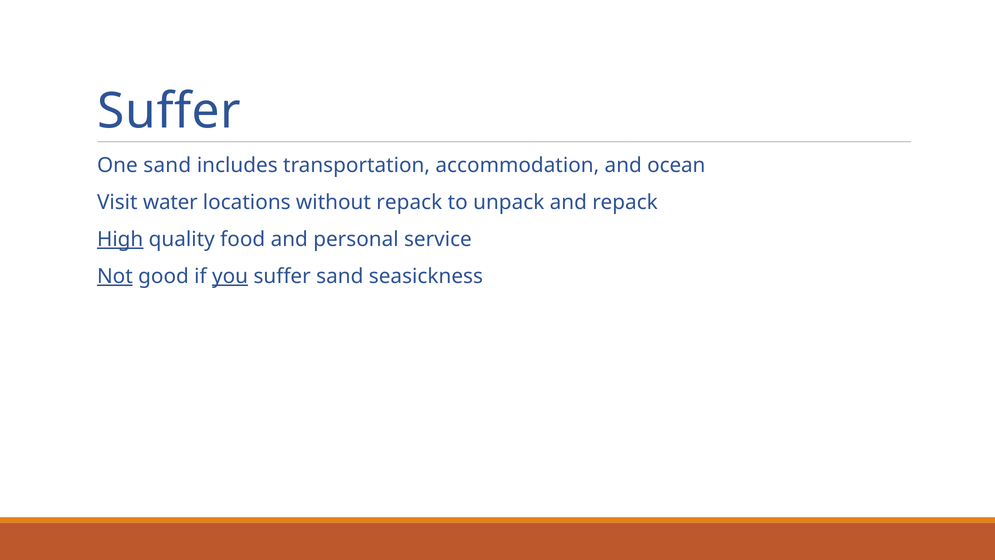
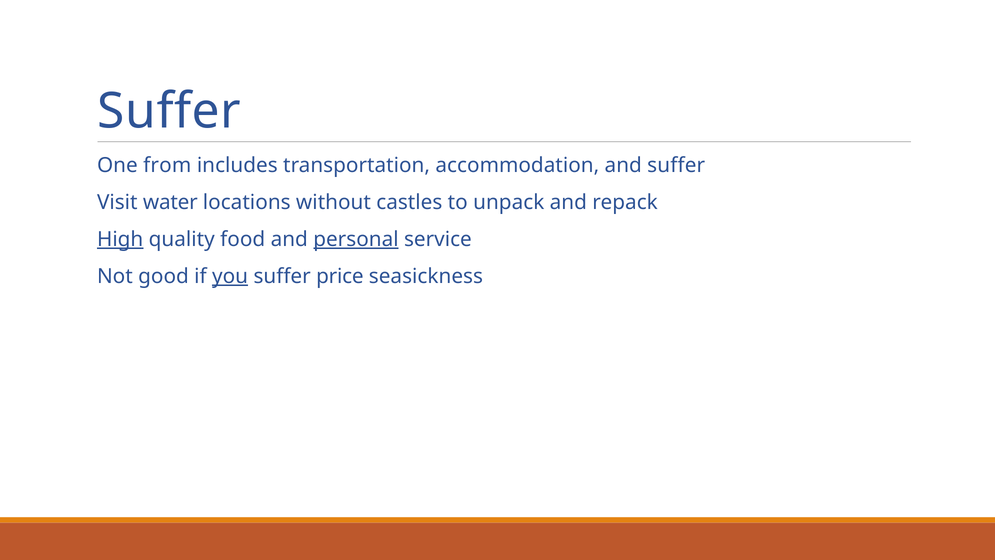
One sand: sand -> from (167, 165)
and ocean: ocean -> suffer (676, 165)
without repack: repack -> castles (409, 202)
personal underline: none -> present (356, 239)
Not underline: present -> none (115, 276)
suffer sand: sand -> price (340, 276)
